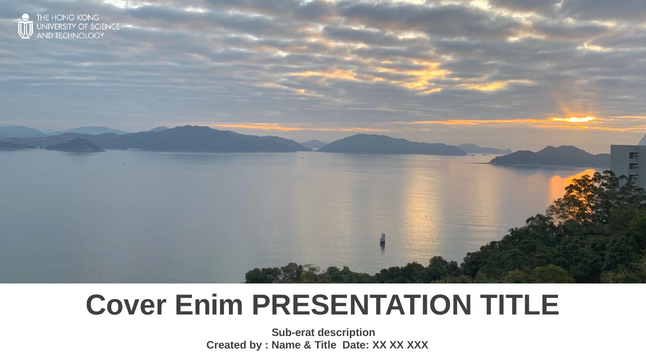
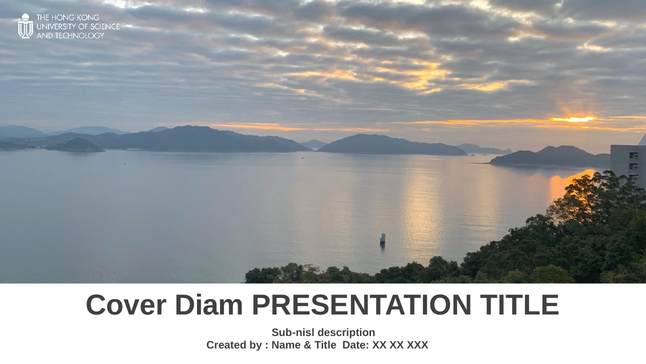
Enim: Enim -> Diam (209, 304)
Sub-erat: Sub-erat -> Sub-nisl (293, 332)
